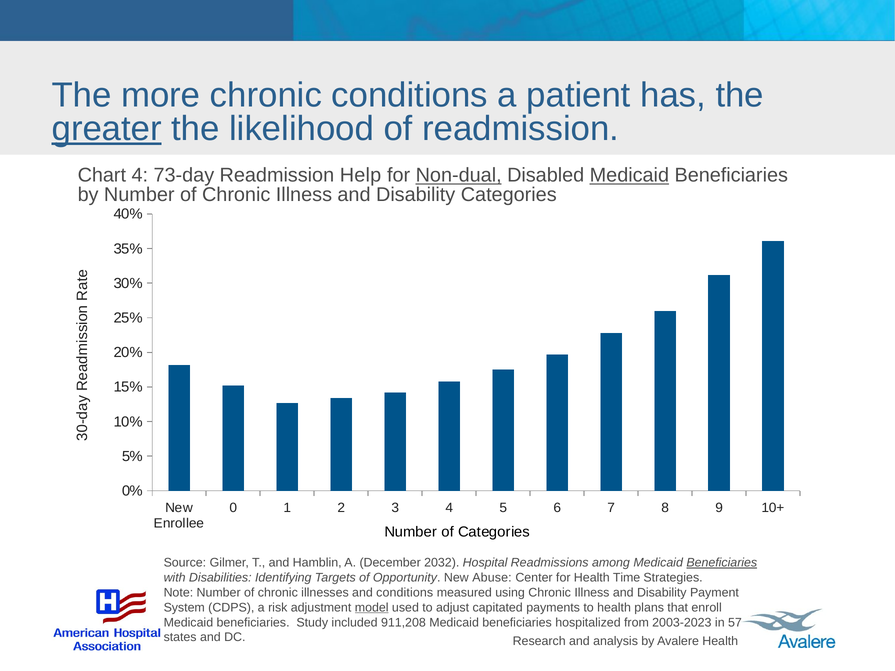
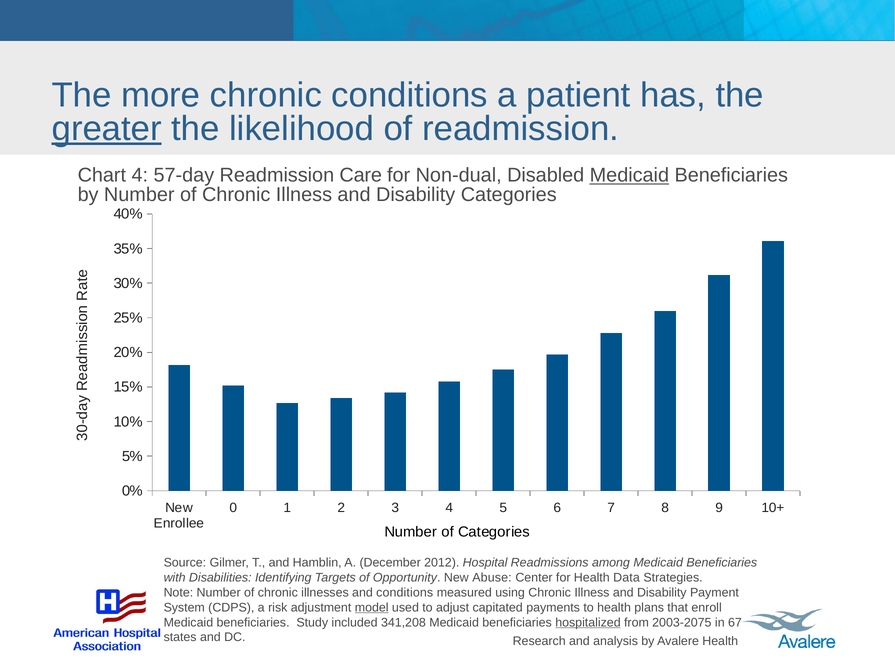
73-day: 73-day -> 57-day (184, 175)
Help: Help -> Care (361, 175)
Non-dual underline: present -> none (459, 175)
2032: 2032 -> 2012 (442, 563)
Beneficiaries underline: present -> none (722, 563)
Time: Time -> Data (626, 578)
911,208: 911,208 -> 341,208 (403, 623)
hospitalized underline: none -> present (588, 623)
2003-2023: 2003-2023 -> 2003-2075 (682, 623)
57: 57 -> 67 (735, 623)
